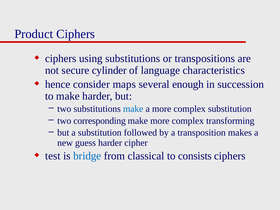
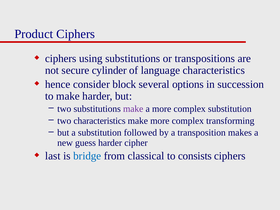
maps: maps -> block (124, 84)
enough: enough -> options (188, 84)
make colour: blue -> purple (133, 109)
two corresponding: corresponding -> characteristics (100, 121)
test: test -> last (53, 156)
